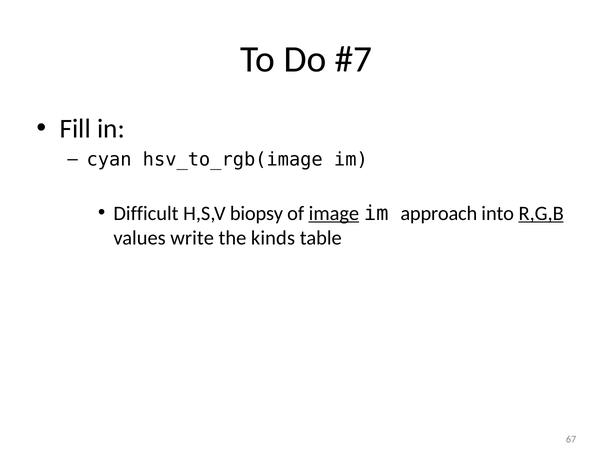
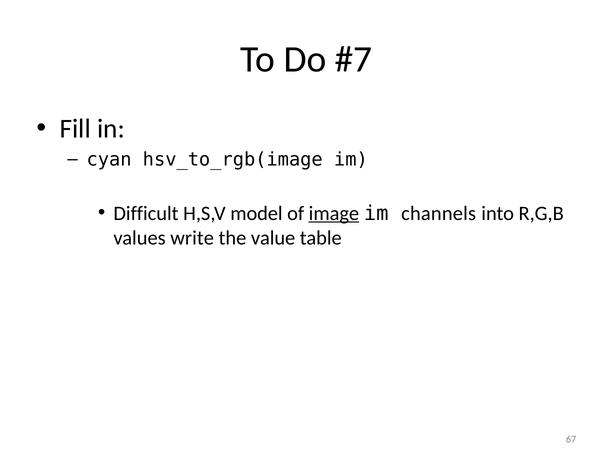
biopsy: biopsy -> model (256, 213)
approach: approach -> channels (439, 213)
R,G,B underline: present -> none (541, 213)
kinds: kinds -> value (273, 238)
